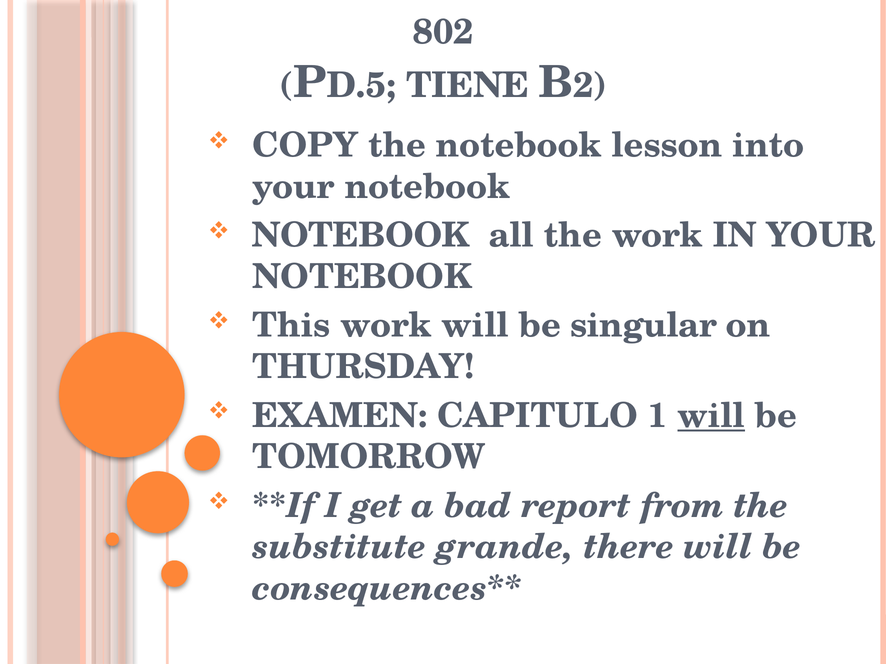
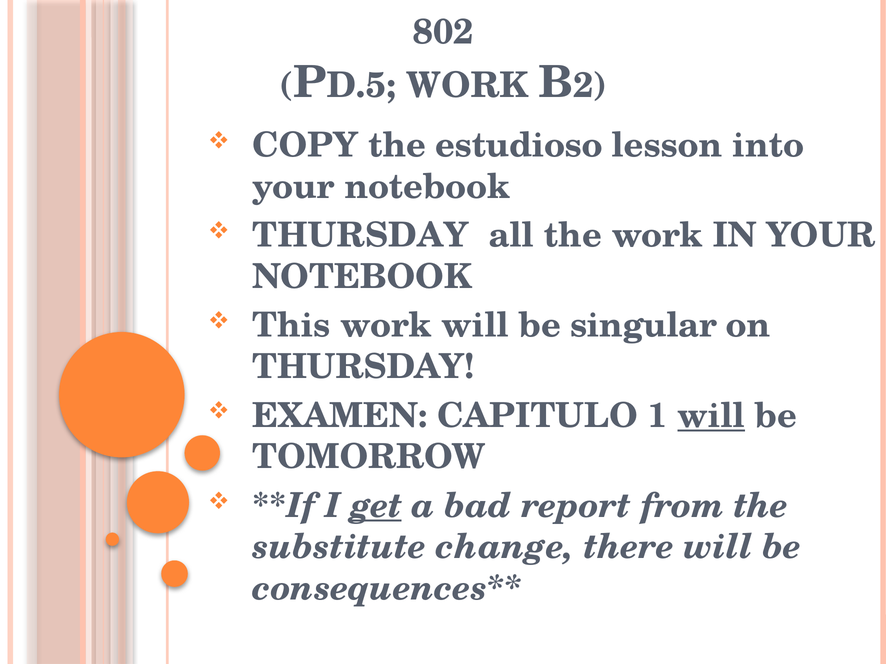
TIENE: TIENE -> WORK (467, 85)
the notebook: notebook -> estudioso (519, 146)
NOTEBOOK: NOTEBOOK -> THURSDAY (361, 236)
get underline: none -> present (376, 506)
grande: grande -> change (505, 548)
